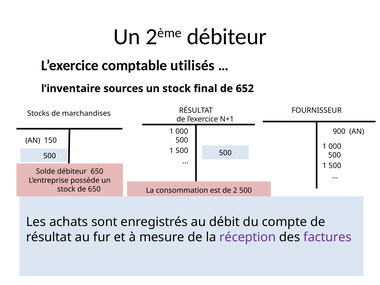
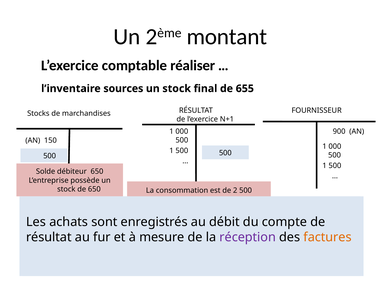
2ème débiteur: débiteur -> montant (227, 37)
utilisés: utilisés -> réaliser (193, 66)
652: 652 -> 655 (245, 89)
factures colour: purple -> orange (328, 237)
